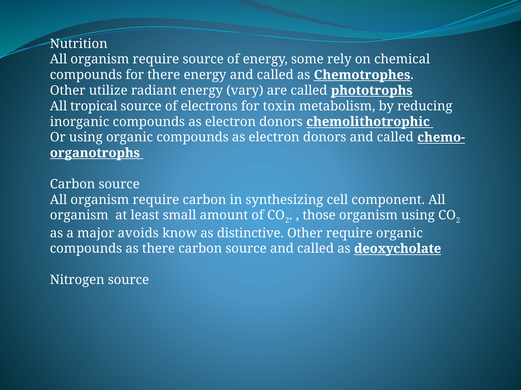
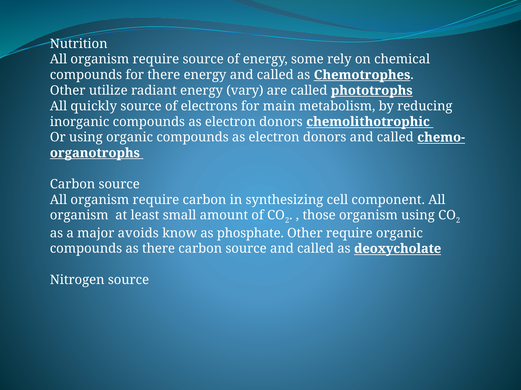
tropical: tropical -> quickly (94, 106)
toxin: toxin -> main (279, 106)
distinctive: distinctive -> phosphate (250, 234)
